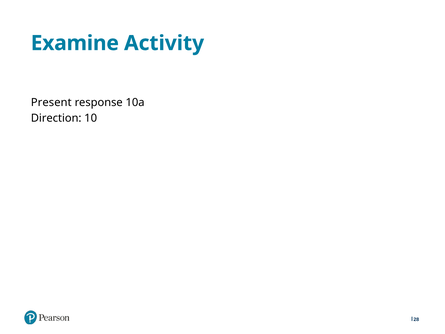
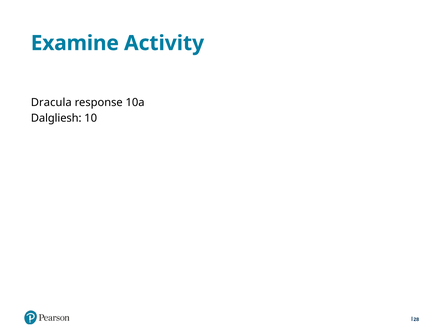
Present: Present -> Dracula (51, 102)
Direction: Direction -> Dalgliesh (56, 118)
